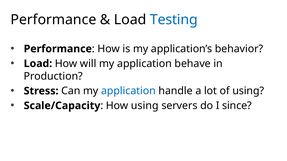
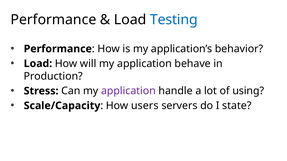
application colour: blue -> purple (128, 91)
How using: using -> users (145, 106)
since: since -> state (237, 106)
